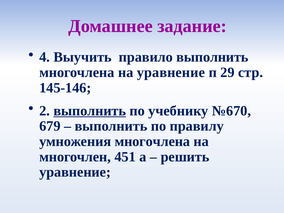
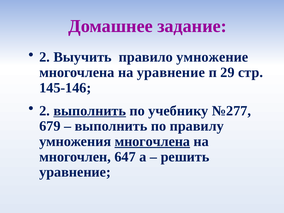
4: 4 -> 2 (45, 57)
правило выполнить: выполнить -> умножение (212, 57)
№670: №670 -> №277 (231, 111)
многочлена underline: none -> present (152, 141)
451: 451 -> 647 (125, 157)
